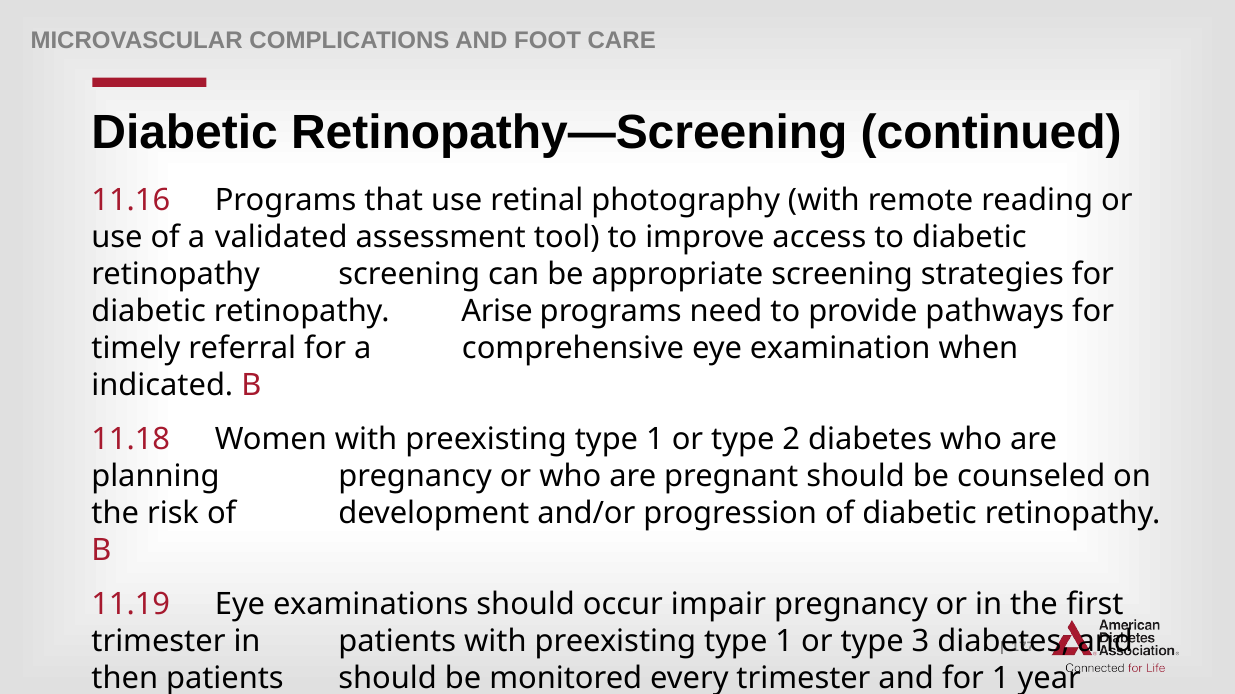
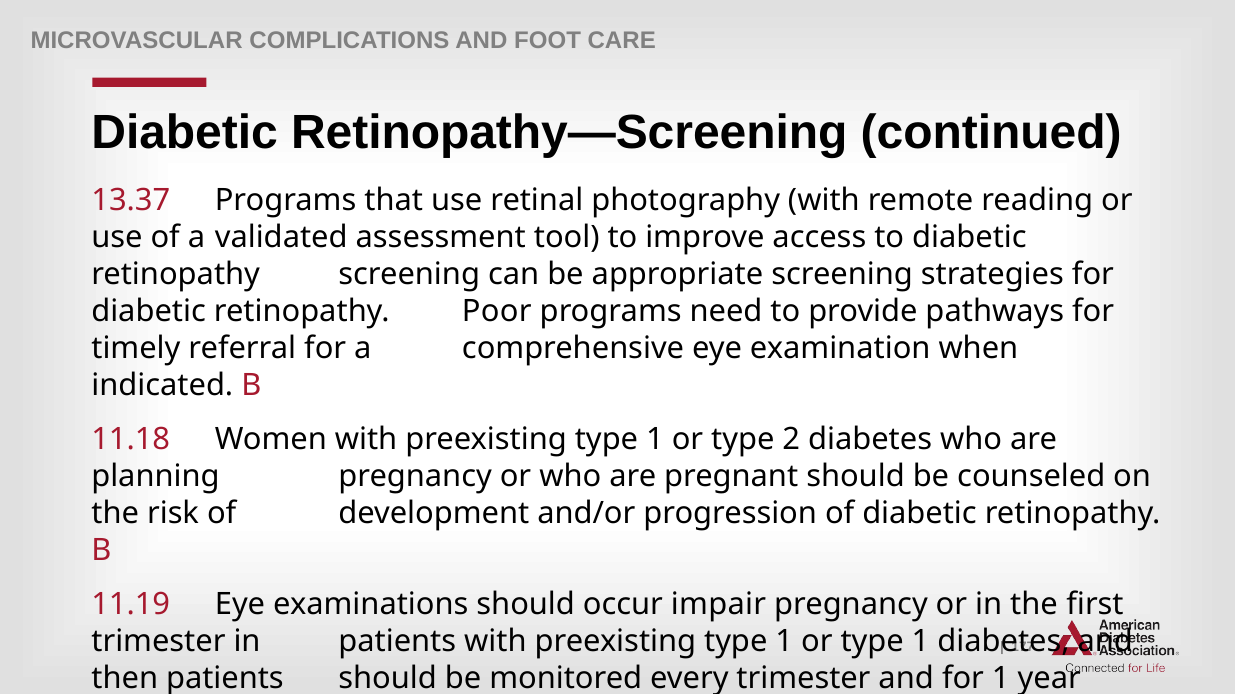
11.16: 11.16 -> 13.37 (131, 200)
Arise: Arise -> Poor (497, 311)
or type 3: 3 -> 1 (921, 642)
